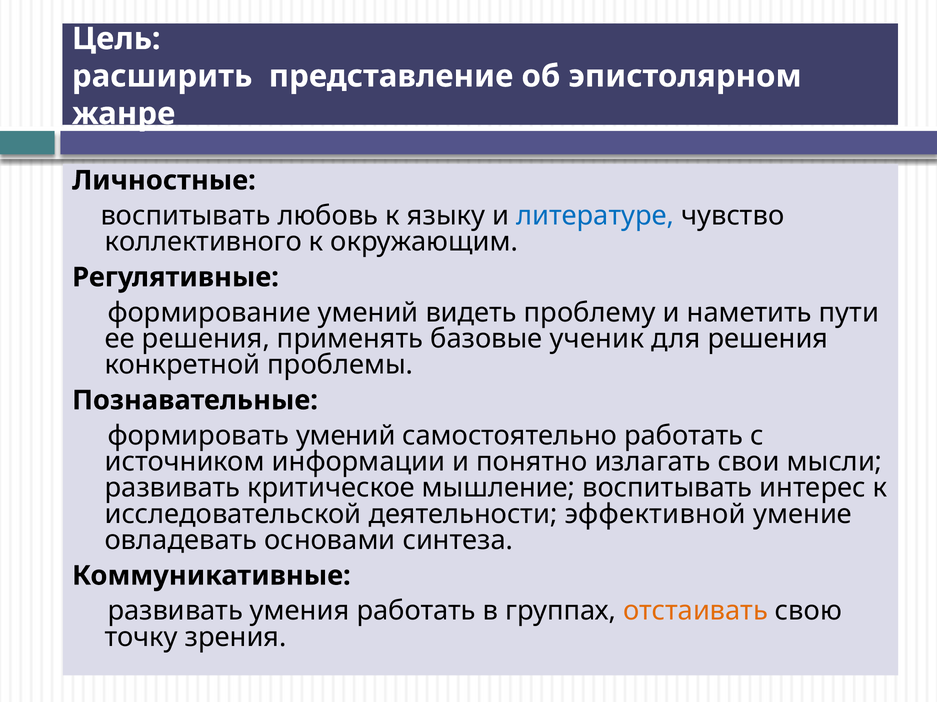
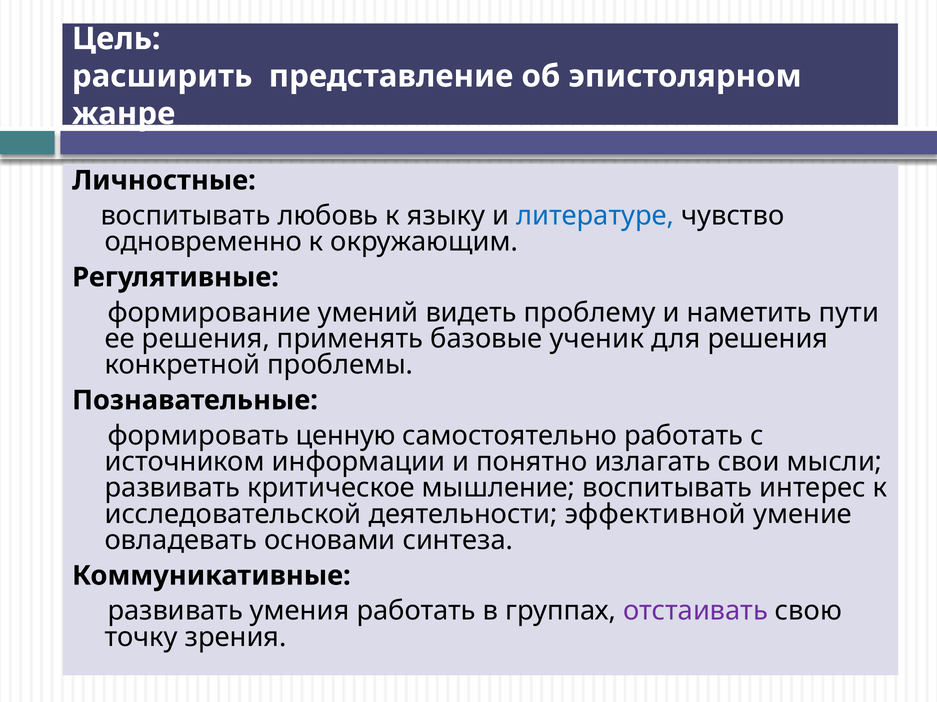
коллективного: коллективного -> одновременно (203, 242)
формировать умений: умений -> ценную (346, 436)
отстаивать colour: orange -> purple (696, 612)
